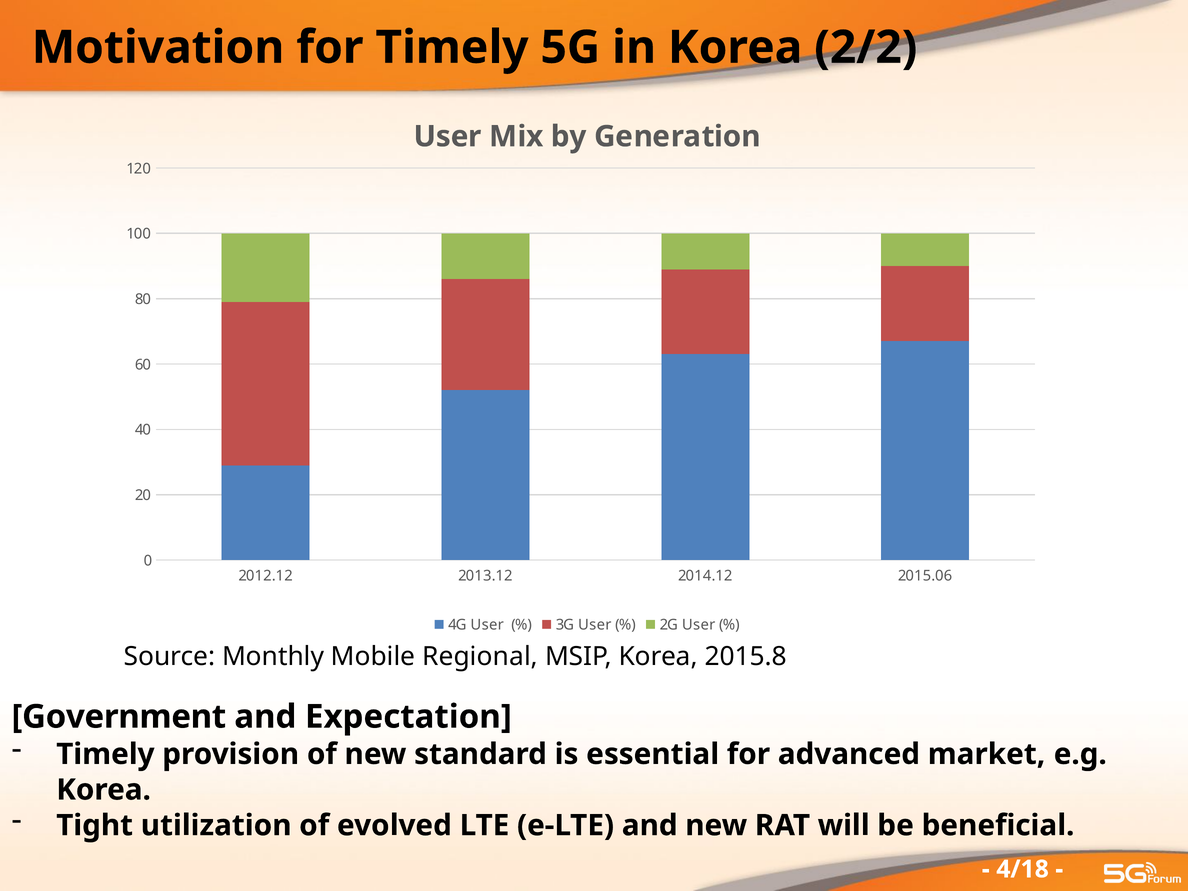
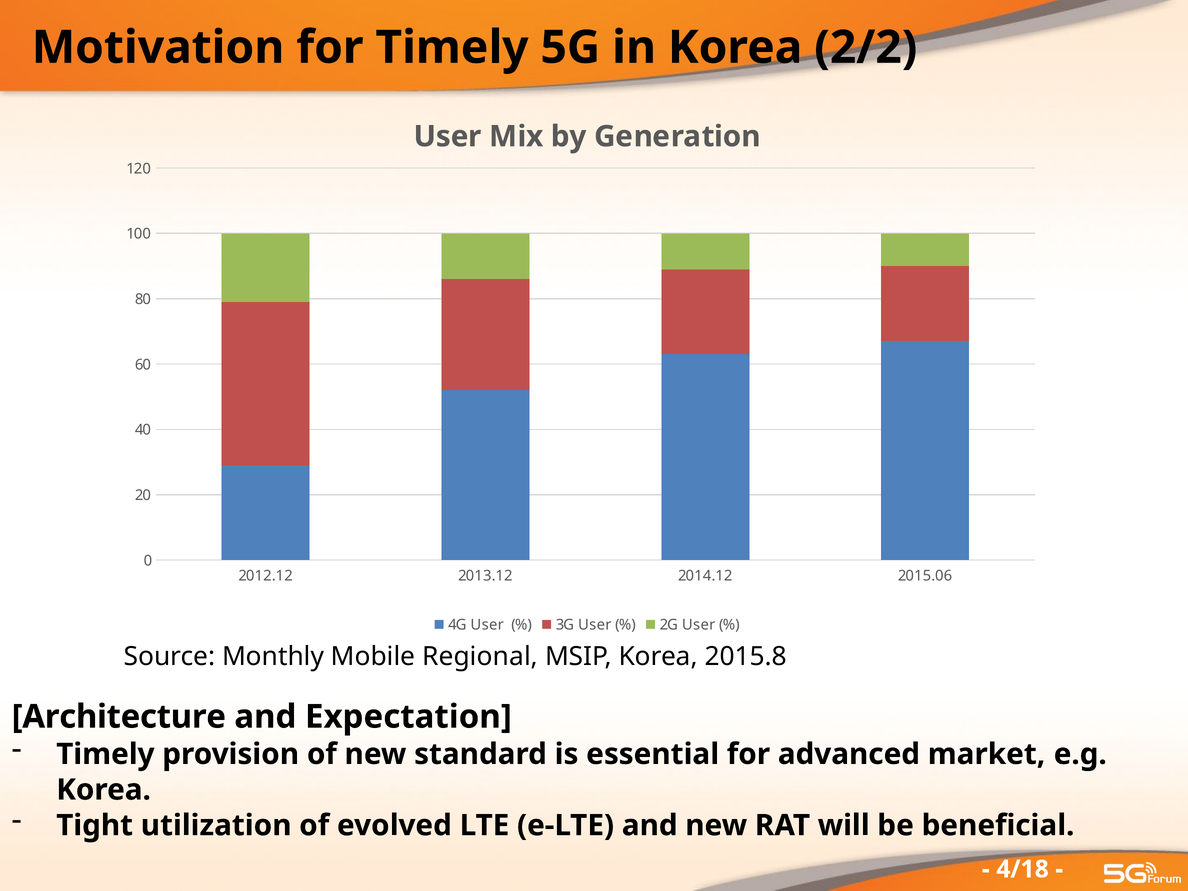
Government: Government -> Architecture (119, 717)
